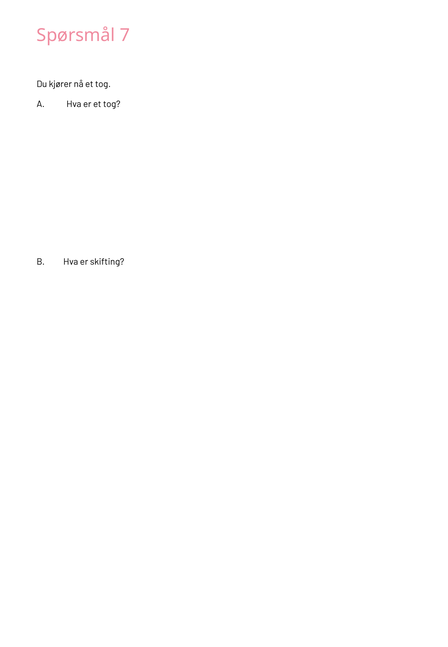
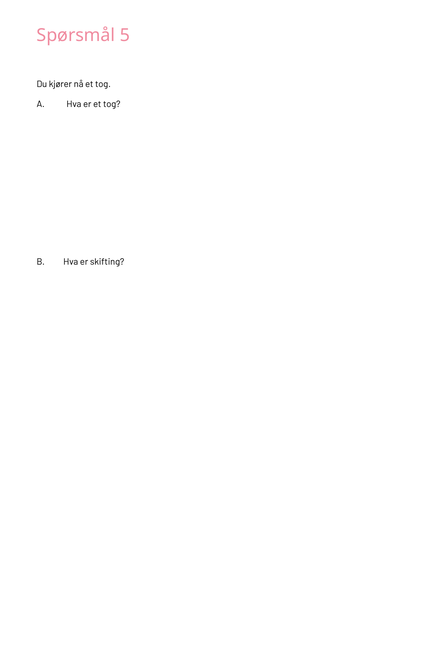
7: 7 -> 5 (125, 35)
